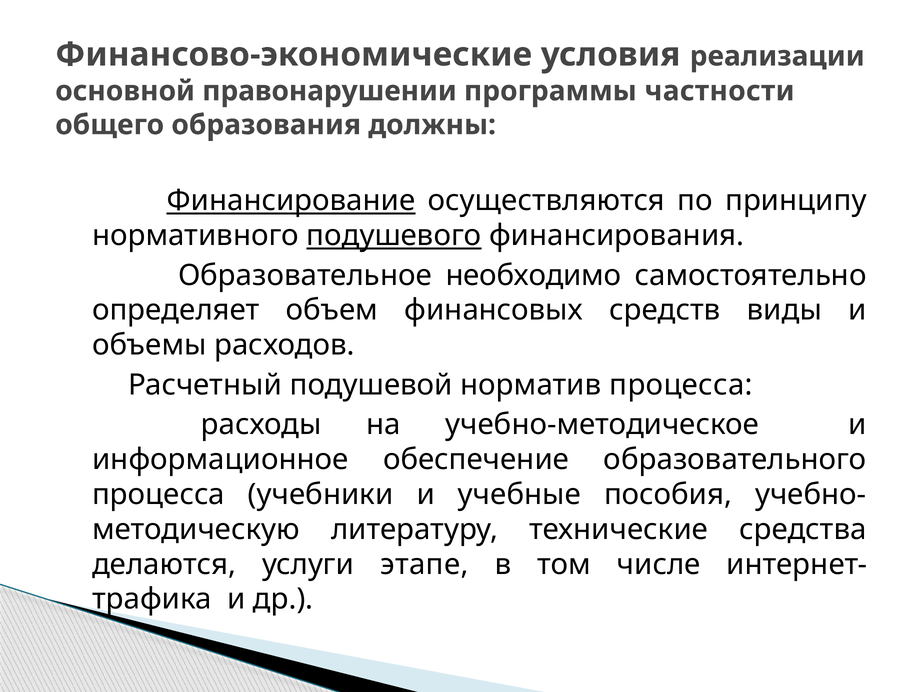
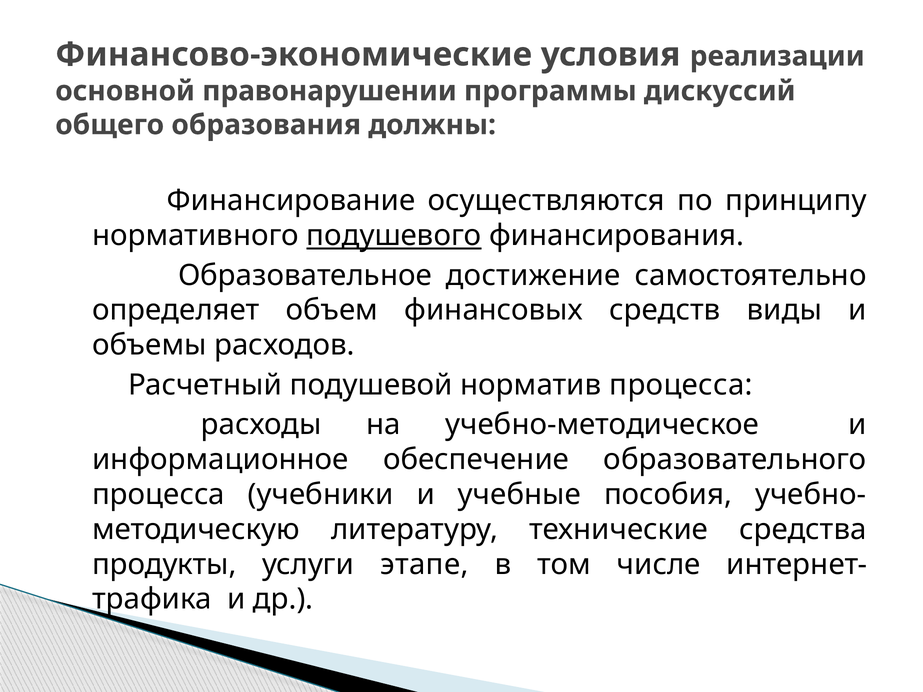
частности: частности -> дискуссий (720, 91)
Финансирование underline: present -> none (291, 201)
необходимо: необходимо -> достижение (533, 275)
делаются: делаются -> продукты (164, 564)
